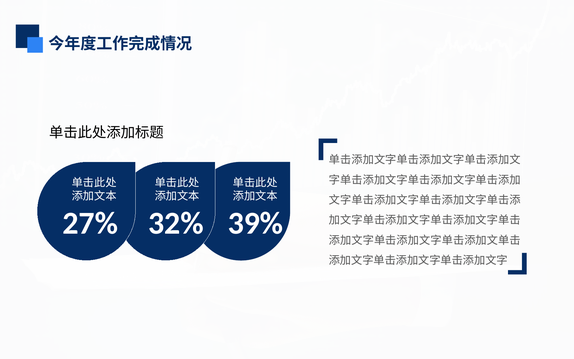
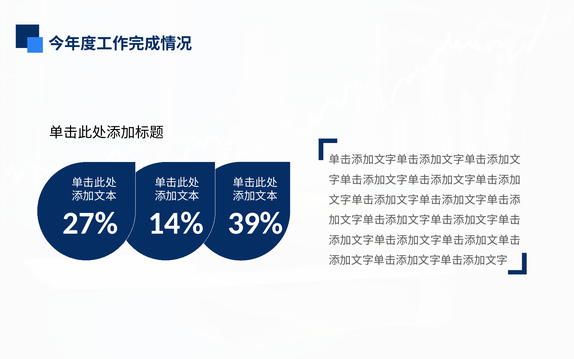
32%: 32% -> 14% (176, 223)
